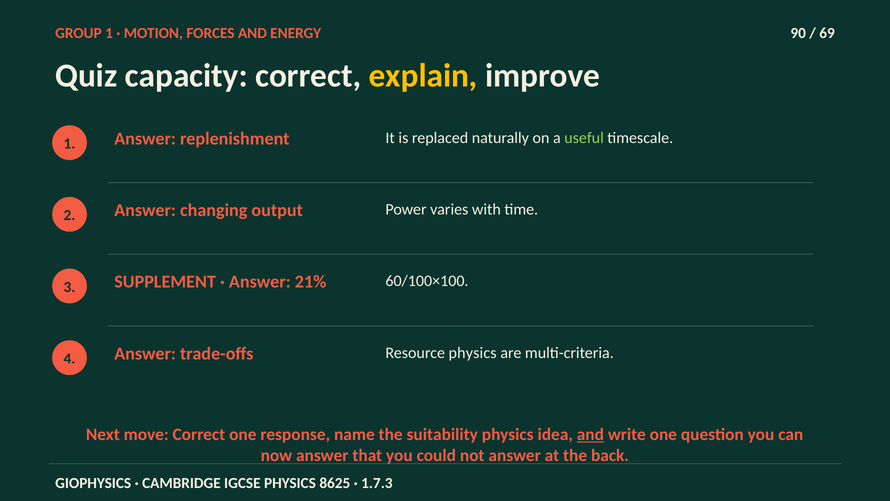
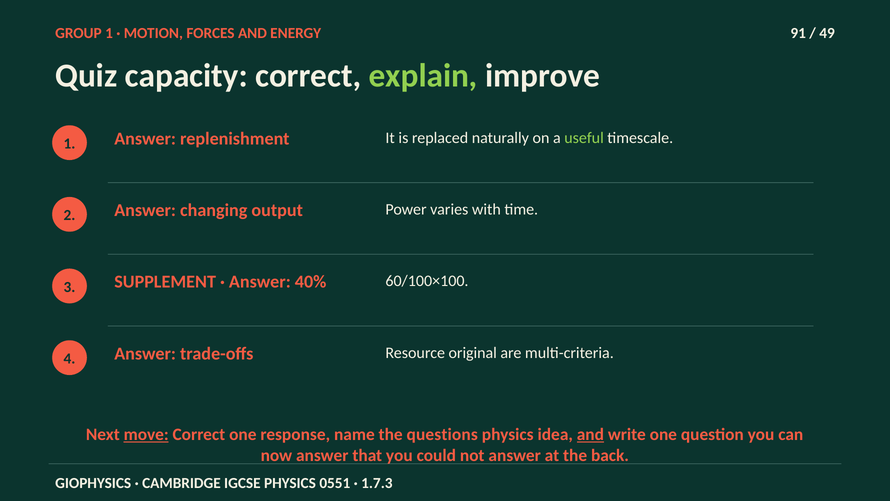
90: 90 -> 91 (798, 33)
69: 69 -> 49 (827, 33)
explain colour: yellow -> light green (423, 76)
21%: 21% -> 40% (311, 282)
Resource physics: physics -> original (473, 353)
move underline: none -> present (146, 434)
suitability: suitability -> questions (442, 434)
8625: 8625 -> 0551 (335, 483)
